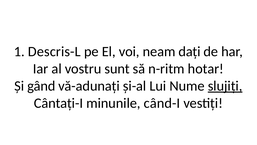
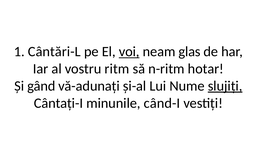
Descris-L: Descris-L -> Cântări-L (54, 51)
voi underline: none -> present (129, 51)
dați: dați -> glas (190, 51)
sunt: sunt -> ritm (117, 69)
